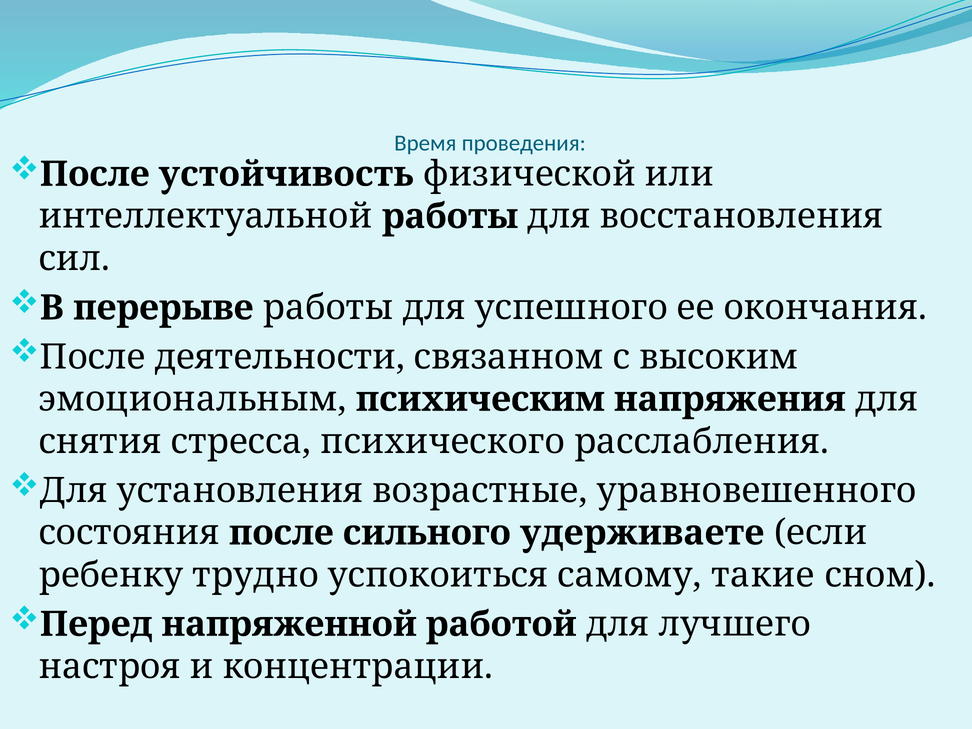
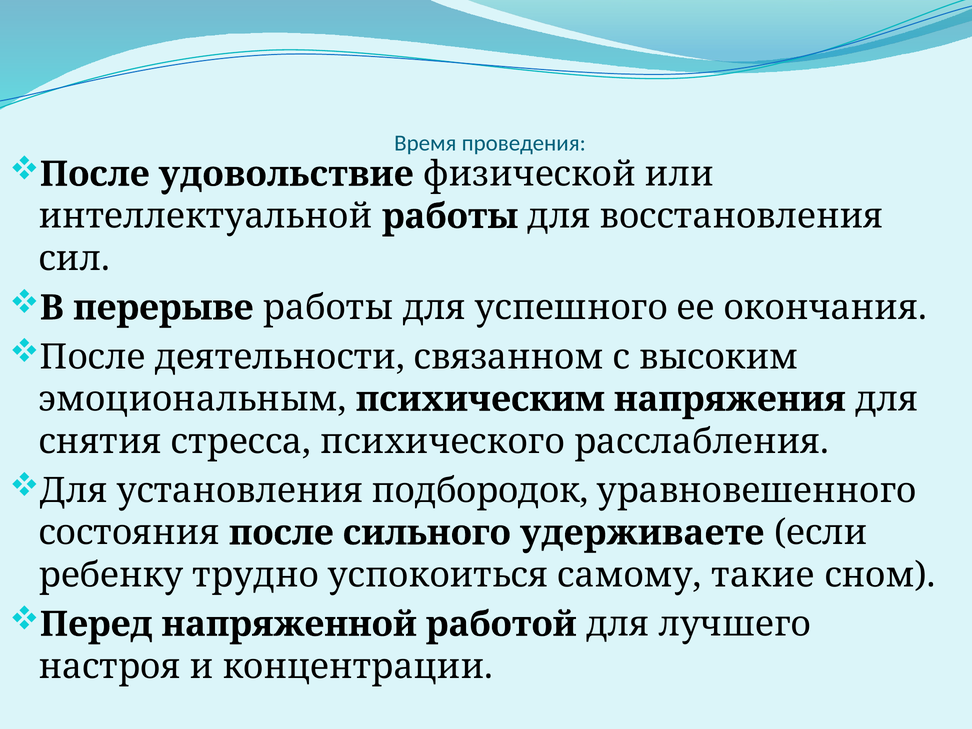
устойчивость: устойчивость -> удовольствие (286, 174)
возрастные: возрастные -> подбородок (480, 491)
